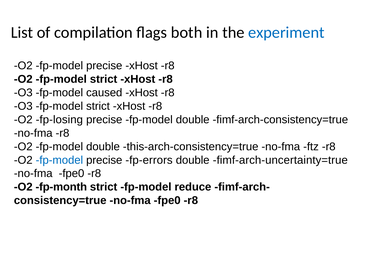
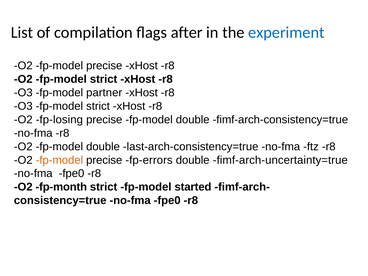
both: both -> after (187, 32)
caused: caused -> partner (104, 93)
this-arch-consistency=true: this-arch-consistency=true -> last-arch-consistency=true (191, 147)
fp-model colour: blue -> orange (59, 160)
reduce: reduce -> started (193, 187)
